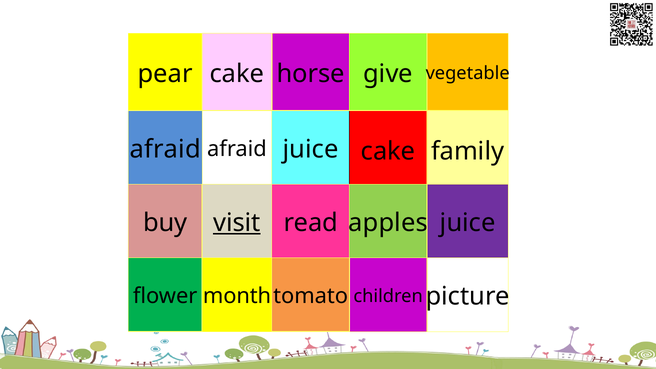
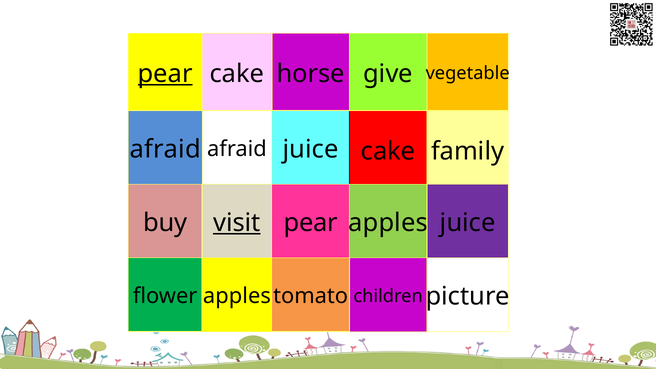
pear underline: none -> present (165, 74)
read: read -> pear (311, 223)
month: month -> apples (237, 297)
